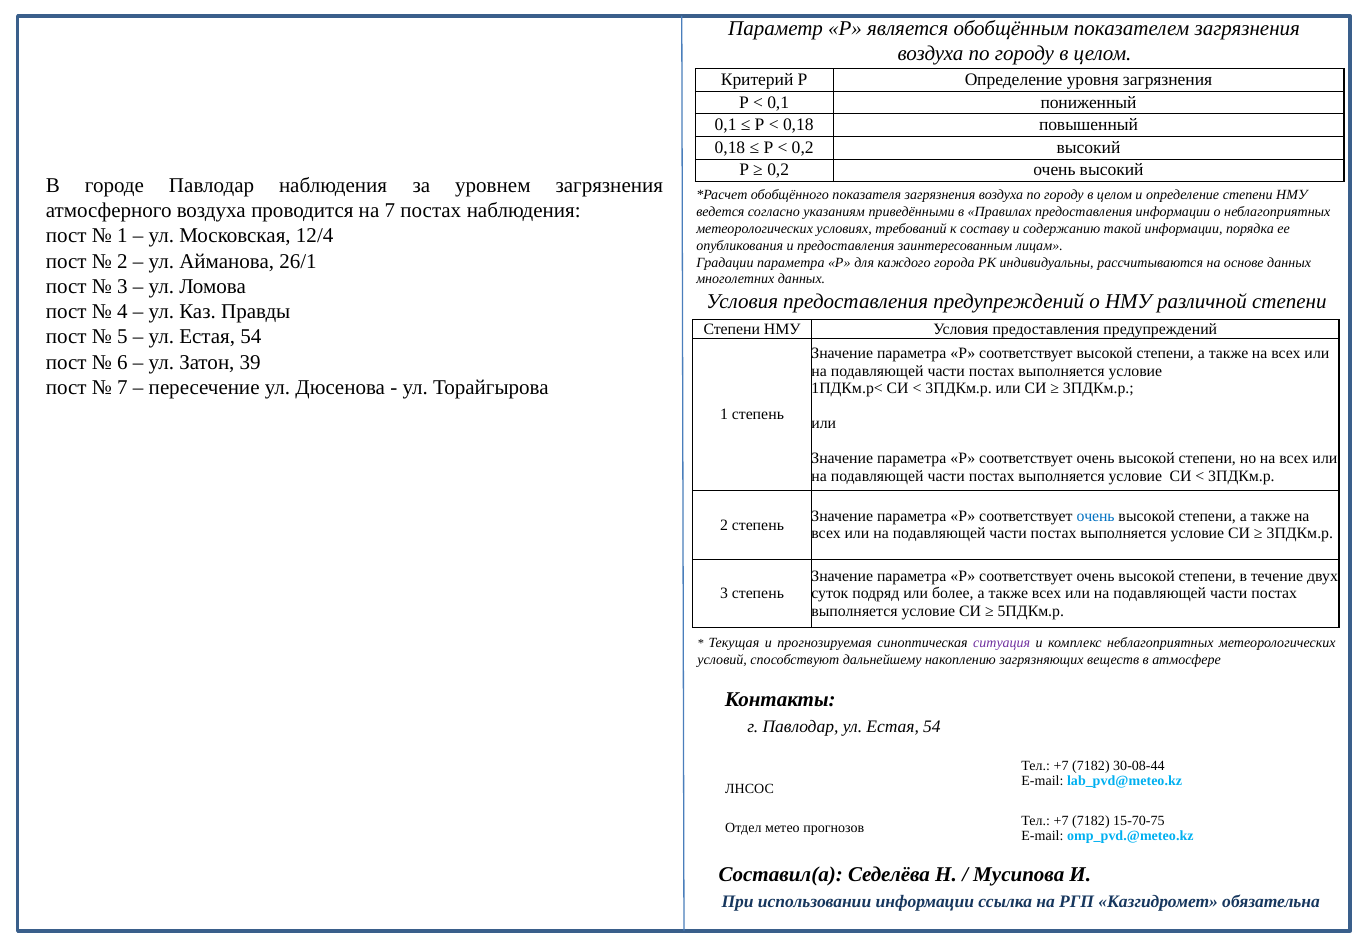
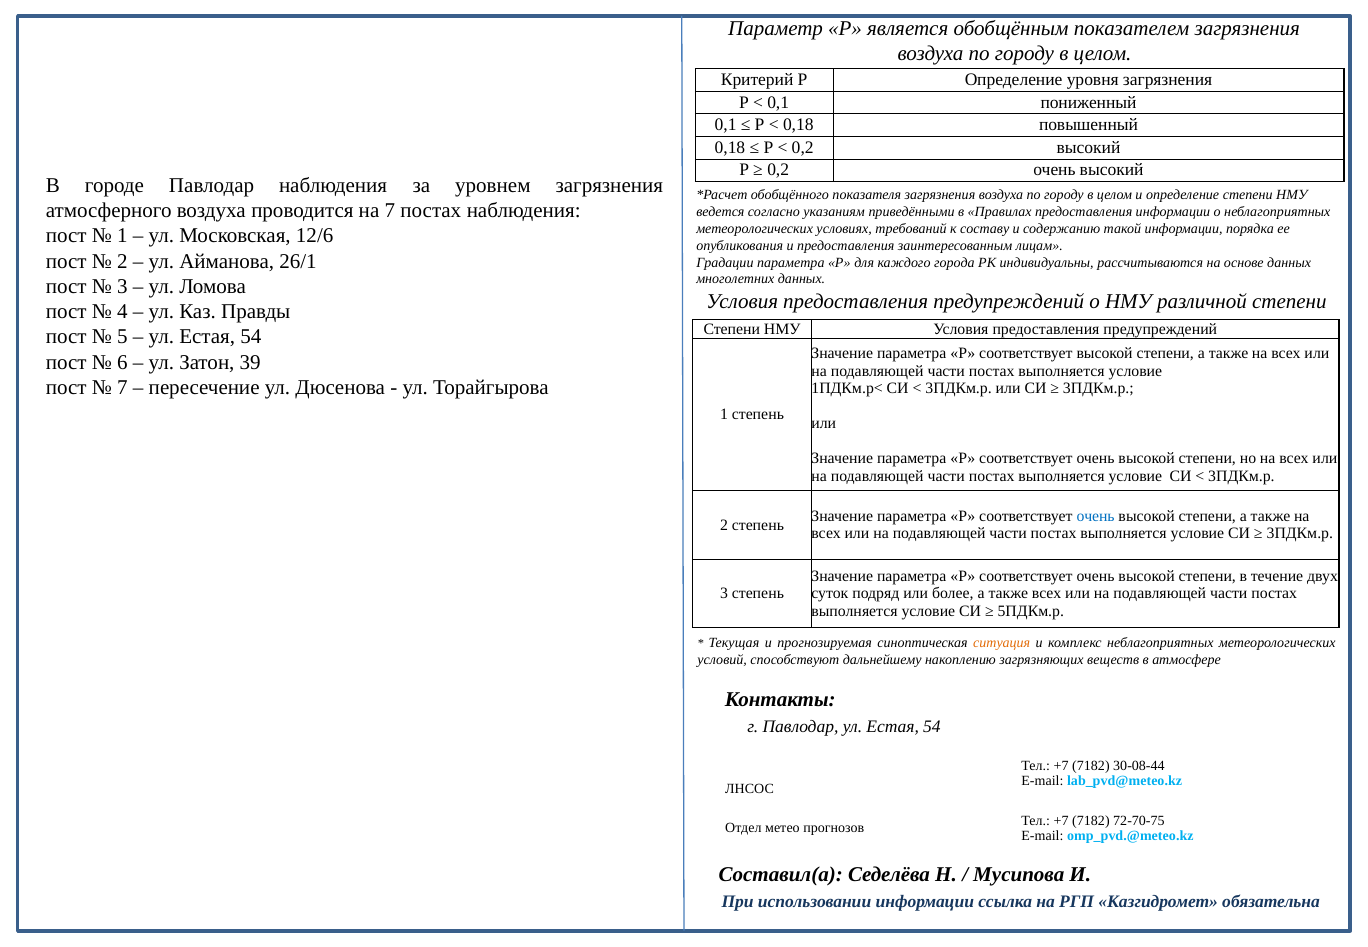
12/4: 12/4 -> 12/6 (315, 236)
ситуация colour: purple -> orange (1002, 643)
15-70-75: 15-70-75 -> 72-70-75 (1139, 820)
